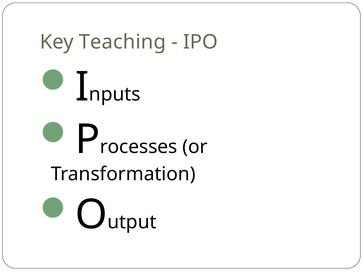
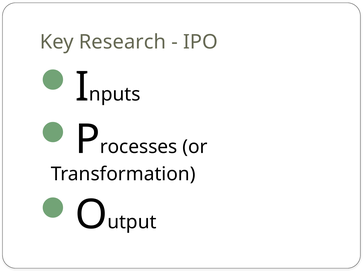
Teaching: Teaching -> Research (122, 42)
